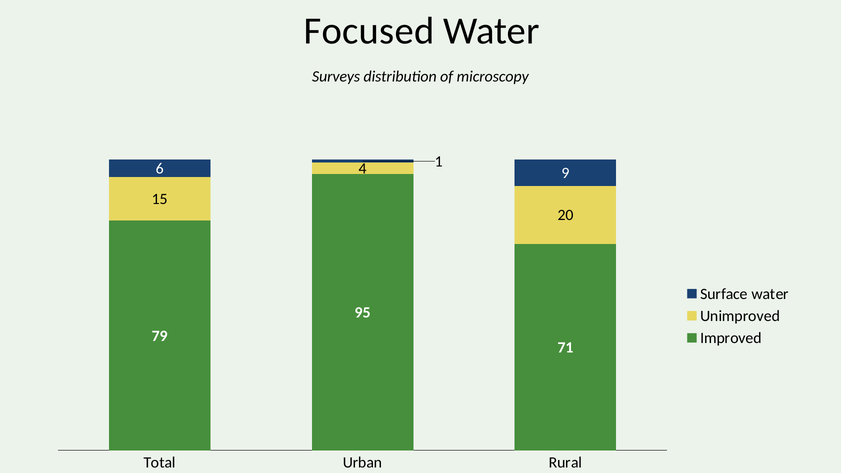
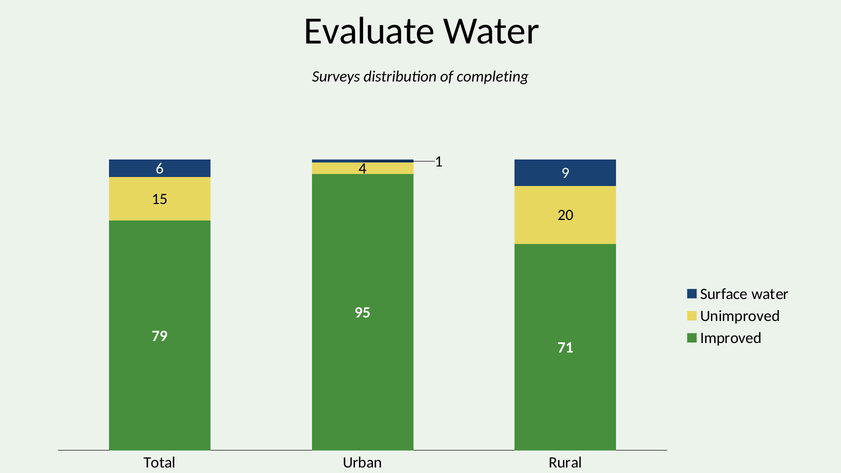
Focused: Focused -> Evaluate (369, 31)
microscopy: microscopy -> completing (493, 77)
